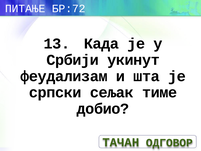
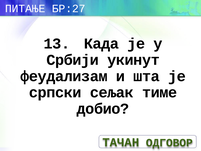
БР:72: БР:72 -> БР:27 (69, 8)
